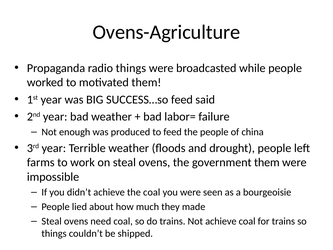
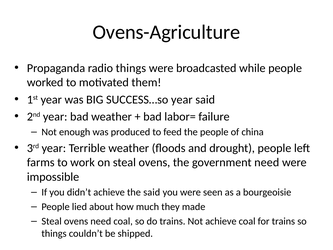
SUCCESS…so feed: feed -> year (182, 99)
government them: them -> need (267, 162)
the coal: coal -> said (152, 192)
